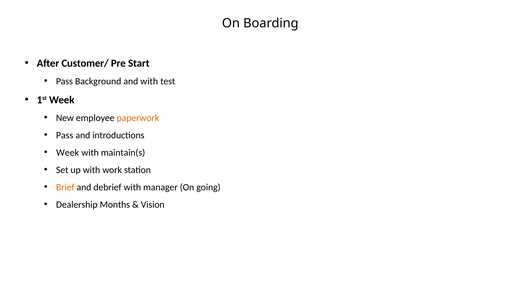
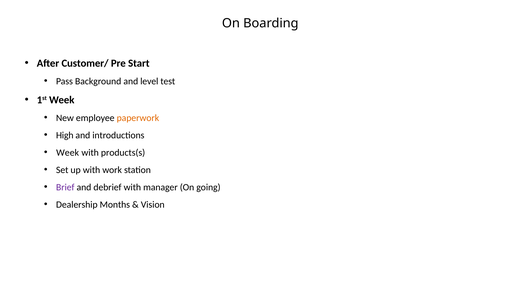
and with: with -> level (149, 81)
Pass: Pass -> High (65, 135)
maintain(s: maintain(s -> products(s (123, 152)
Brief colour: orange -> purple (65, 187)
